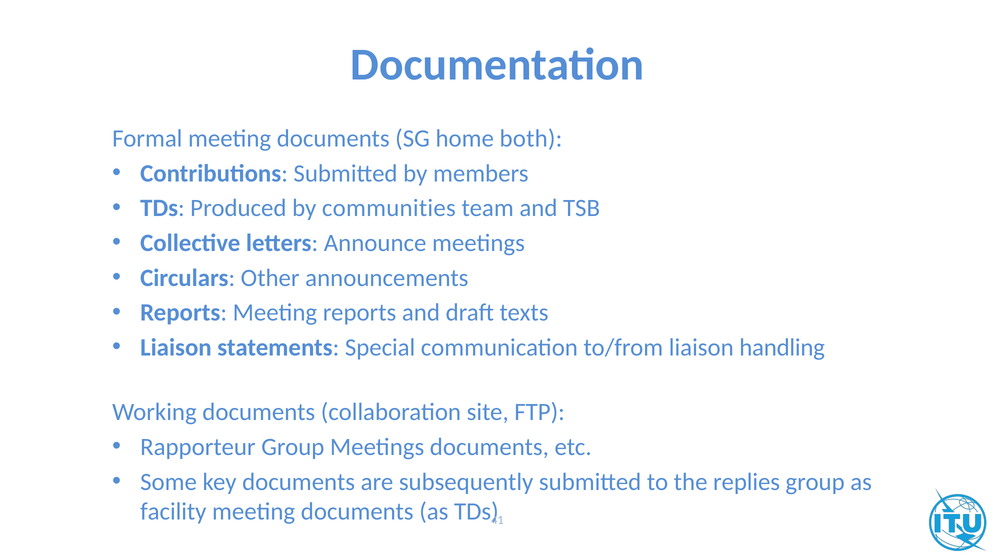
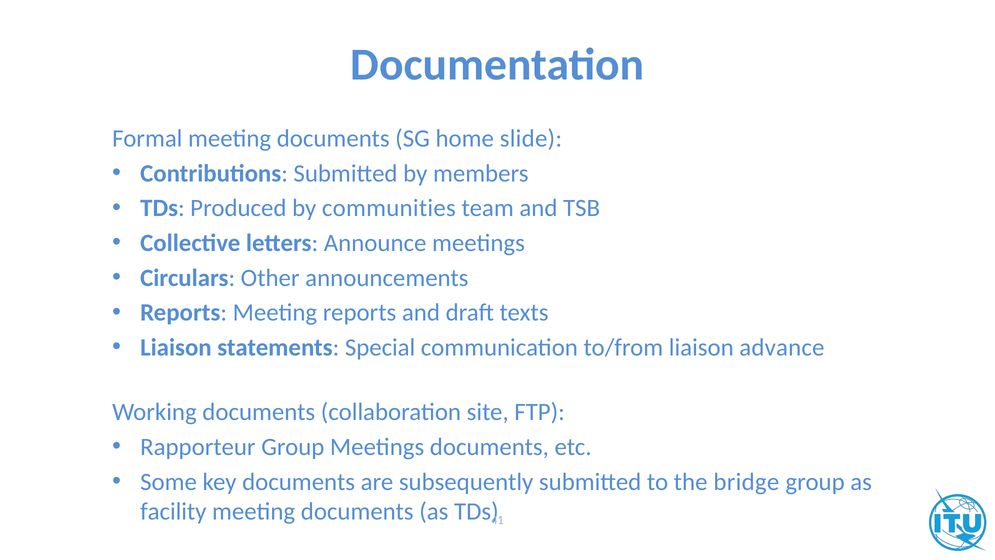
both: both -> slide (531, 138)
handling: handling -> advance (782, 347)
replies: replies -> bridge (746, 482)
